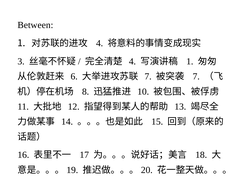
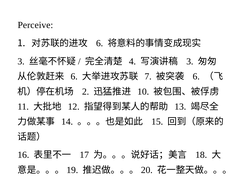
Between: Between -> Perceive (35, 25)
4: 4 -> 6 (100, 43)
1: 1 -> 3 (190, 62)
7: 7 -> 6 (196, 77)
8: 8 -> 2 (86, 92)
